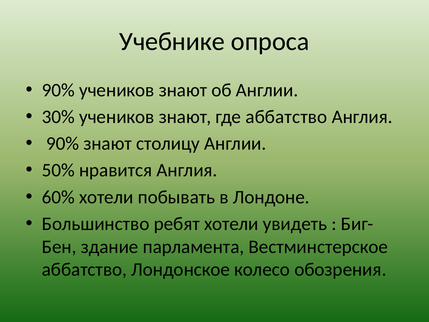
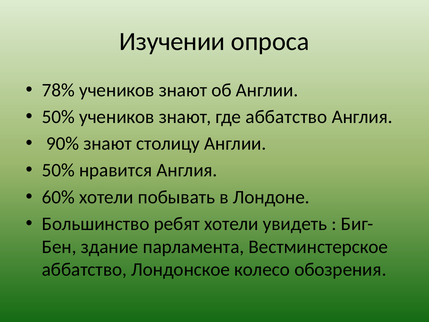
Учебнике: Учебнике -> Изучении (172, 42)
90%: 90% -> 78% (58, 90)
30%: 30% -> 50% (58, 117)
